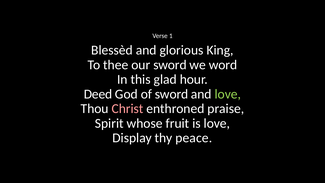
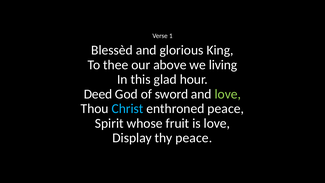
our sword: sword -> above (170, 65)
word: word -> living (223, 65)
Christ colour: pink -> light blue (128, 109)
enthroned praise: praise -> peace (226, 109)
